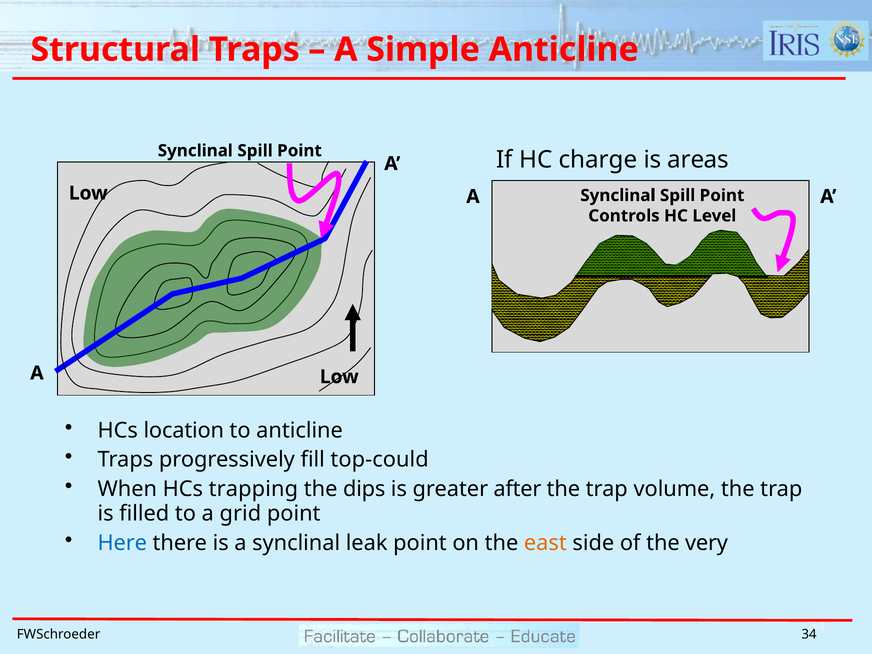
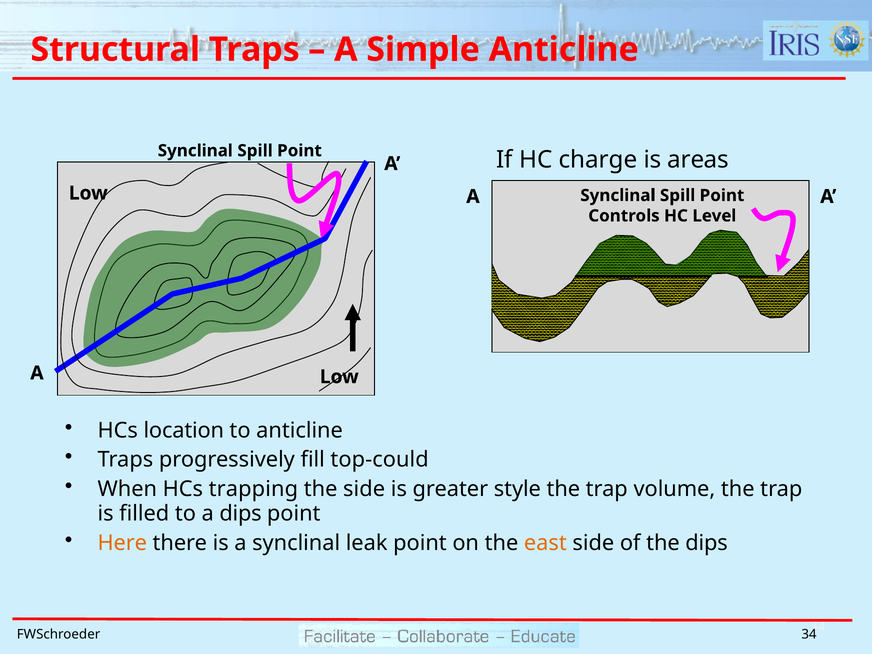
the dips: dips -> side (364, 489)
after: after -> style (517, 489)
a grid: grid -> dips (241, 514)
Here colour: blue -> orange (122, 543)
the very: very -> dips (707, 543)
